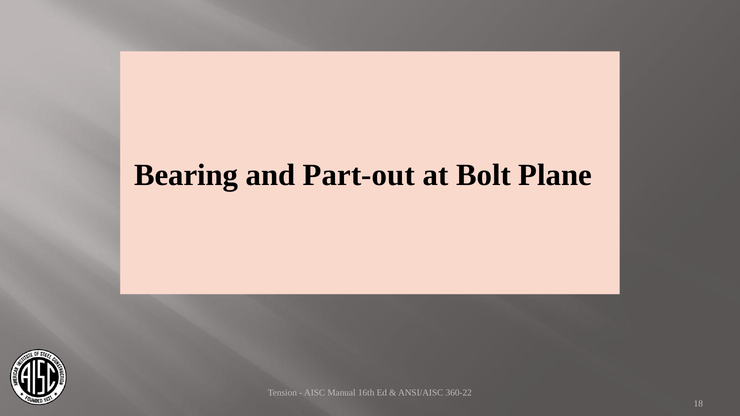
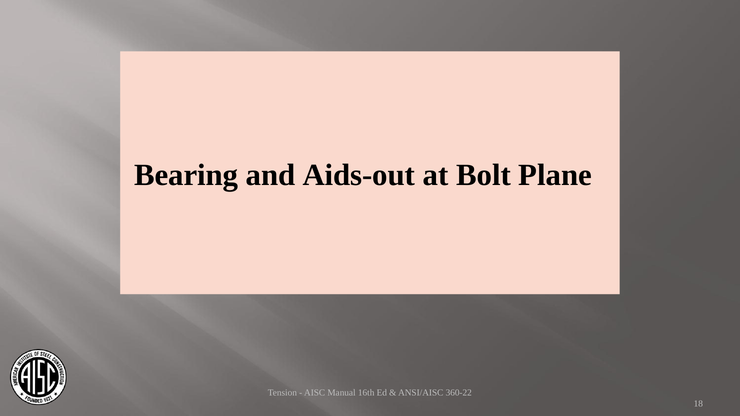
Part-out: Part-out -> Aids-out (359, 175)
